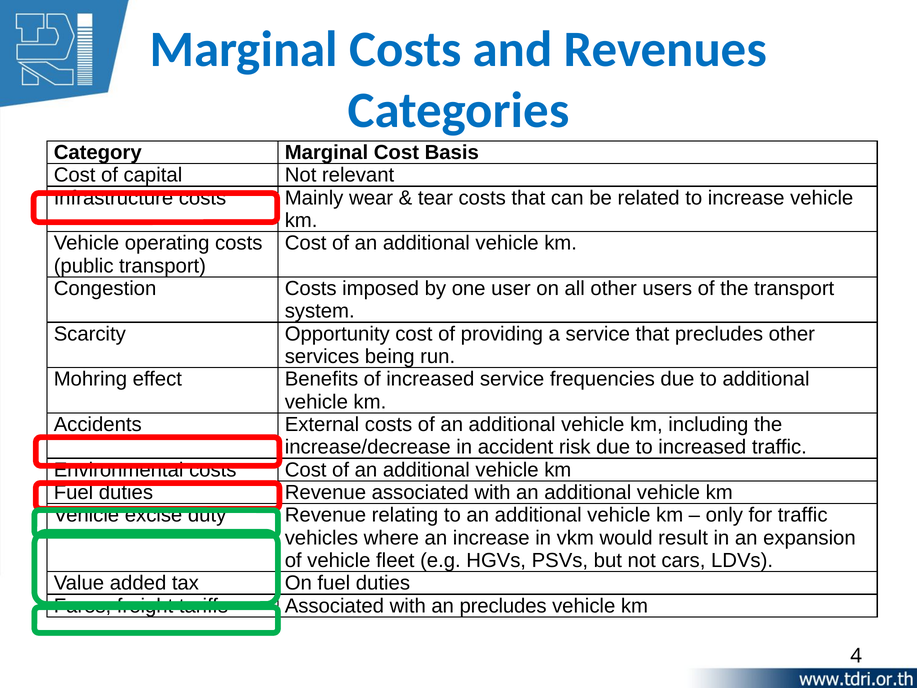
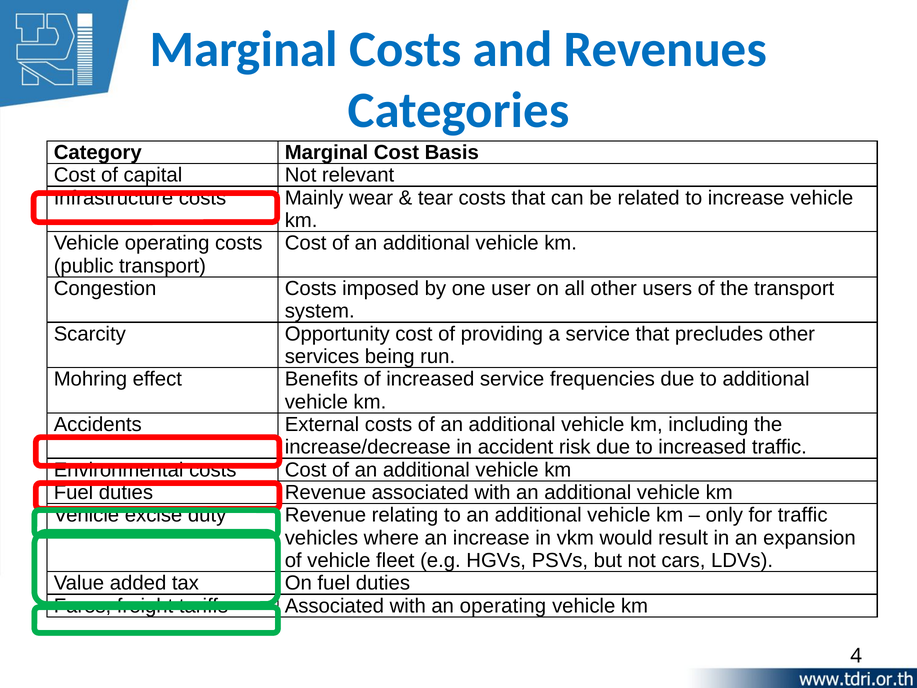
an precludes: precludes -> operating (503, 606)
